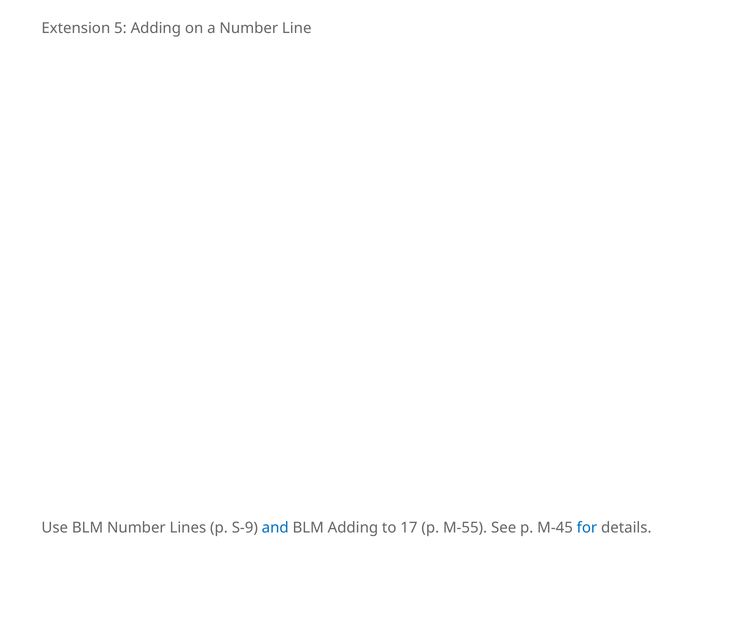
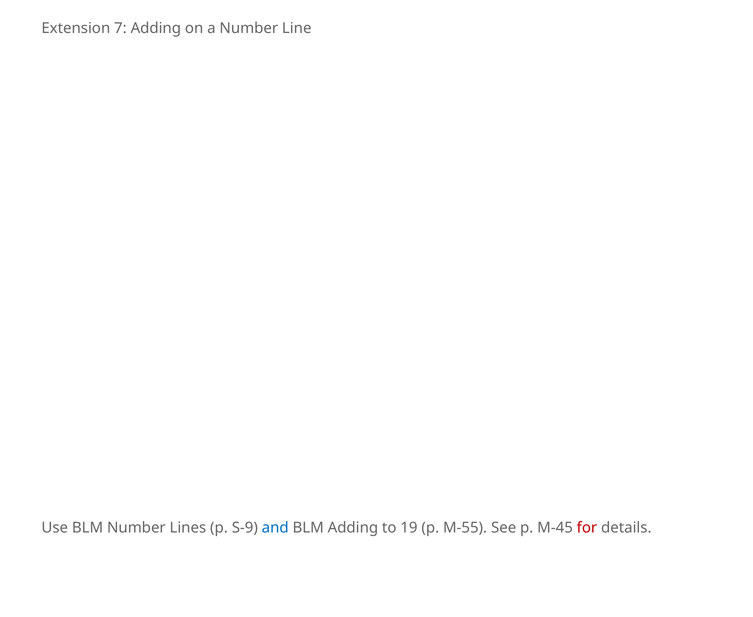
5: 5 -> 7 (120, 28)
17: 17 -> 19 (409, 528)
for colour: blue -> red (587, 528)
